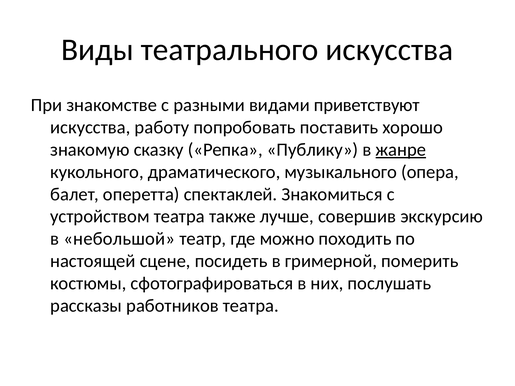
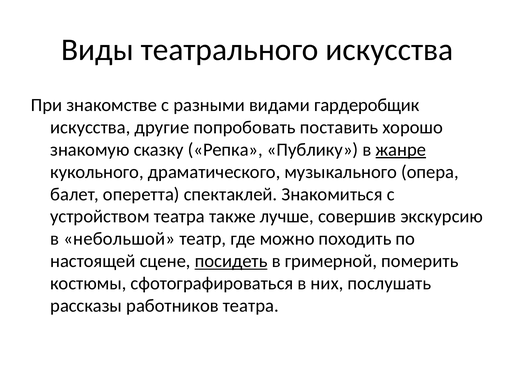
приветствуют: приветствуют -> гардеробщик (367, 105)
работу: работу -> другие (162, 127)
посидеть underline: none -> present (231, 261)
